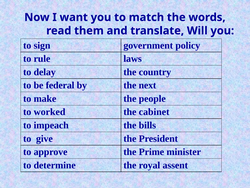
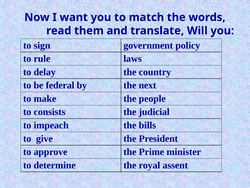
worked: worked -> consists (50, 112)
cabinet: cabinet -> judicial (154, 112)
